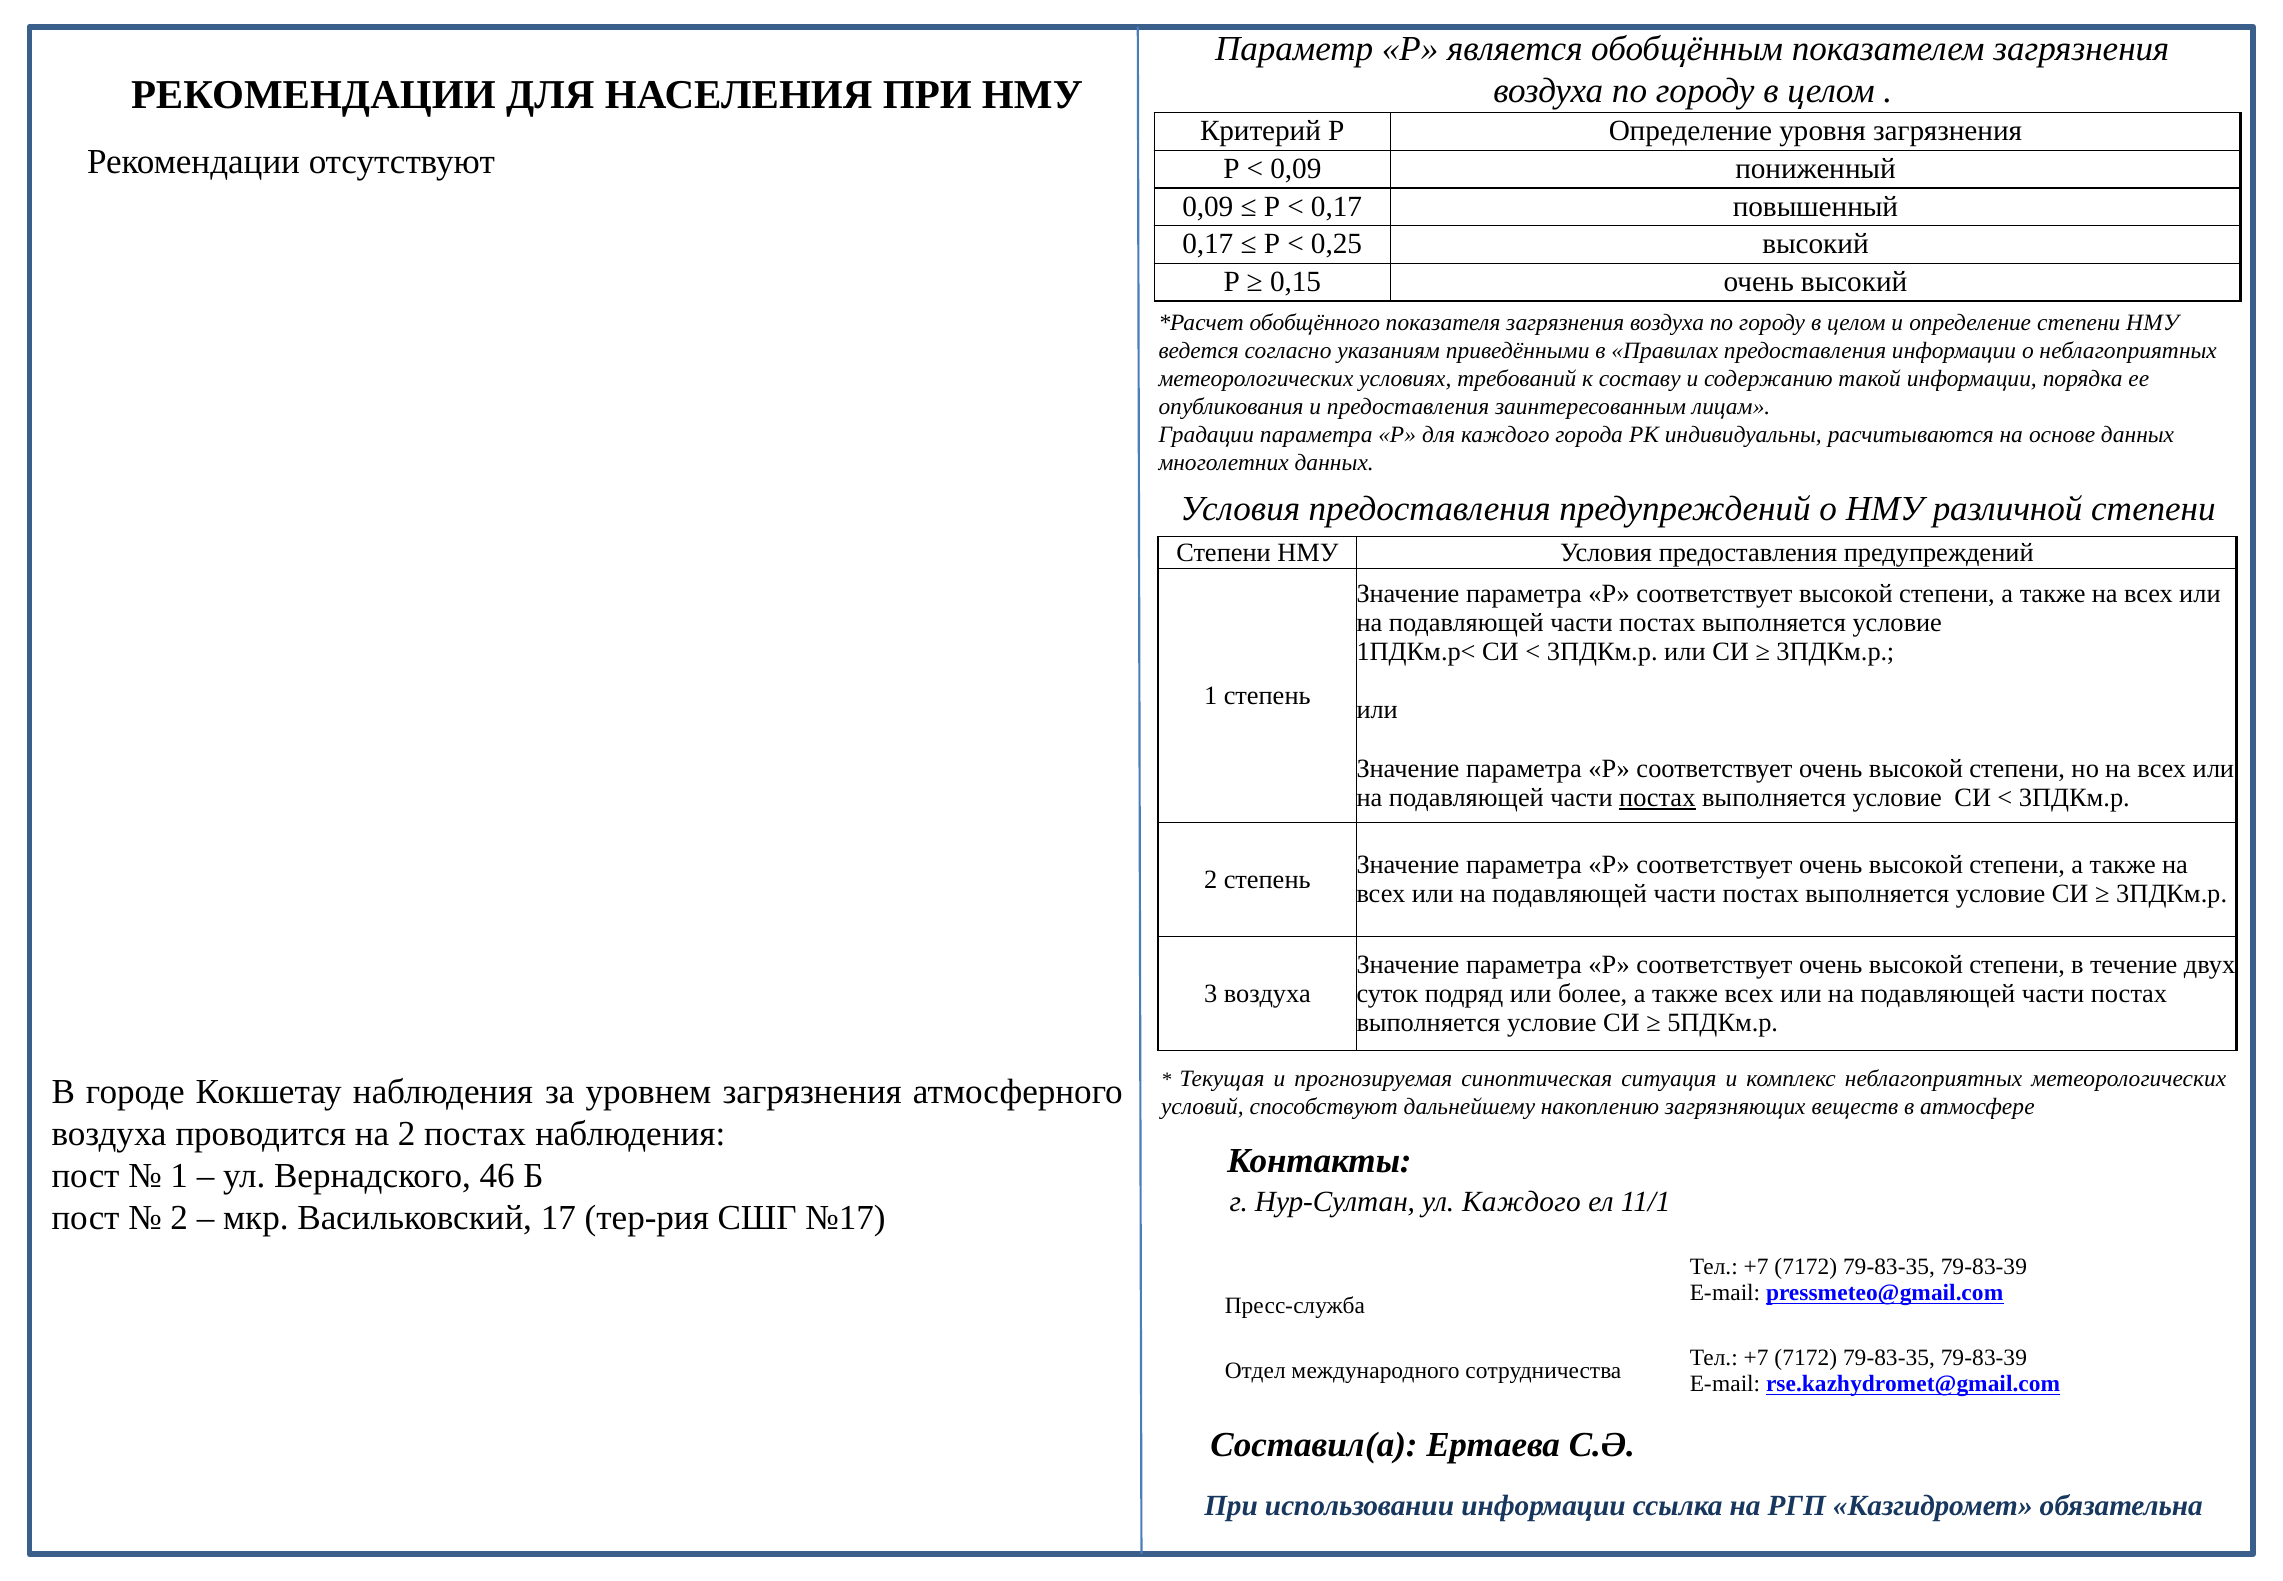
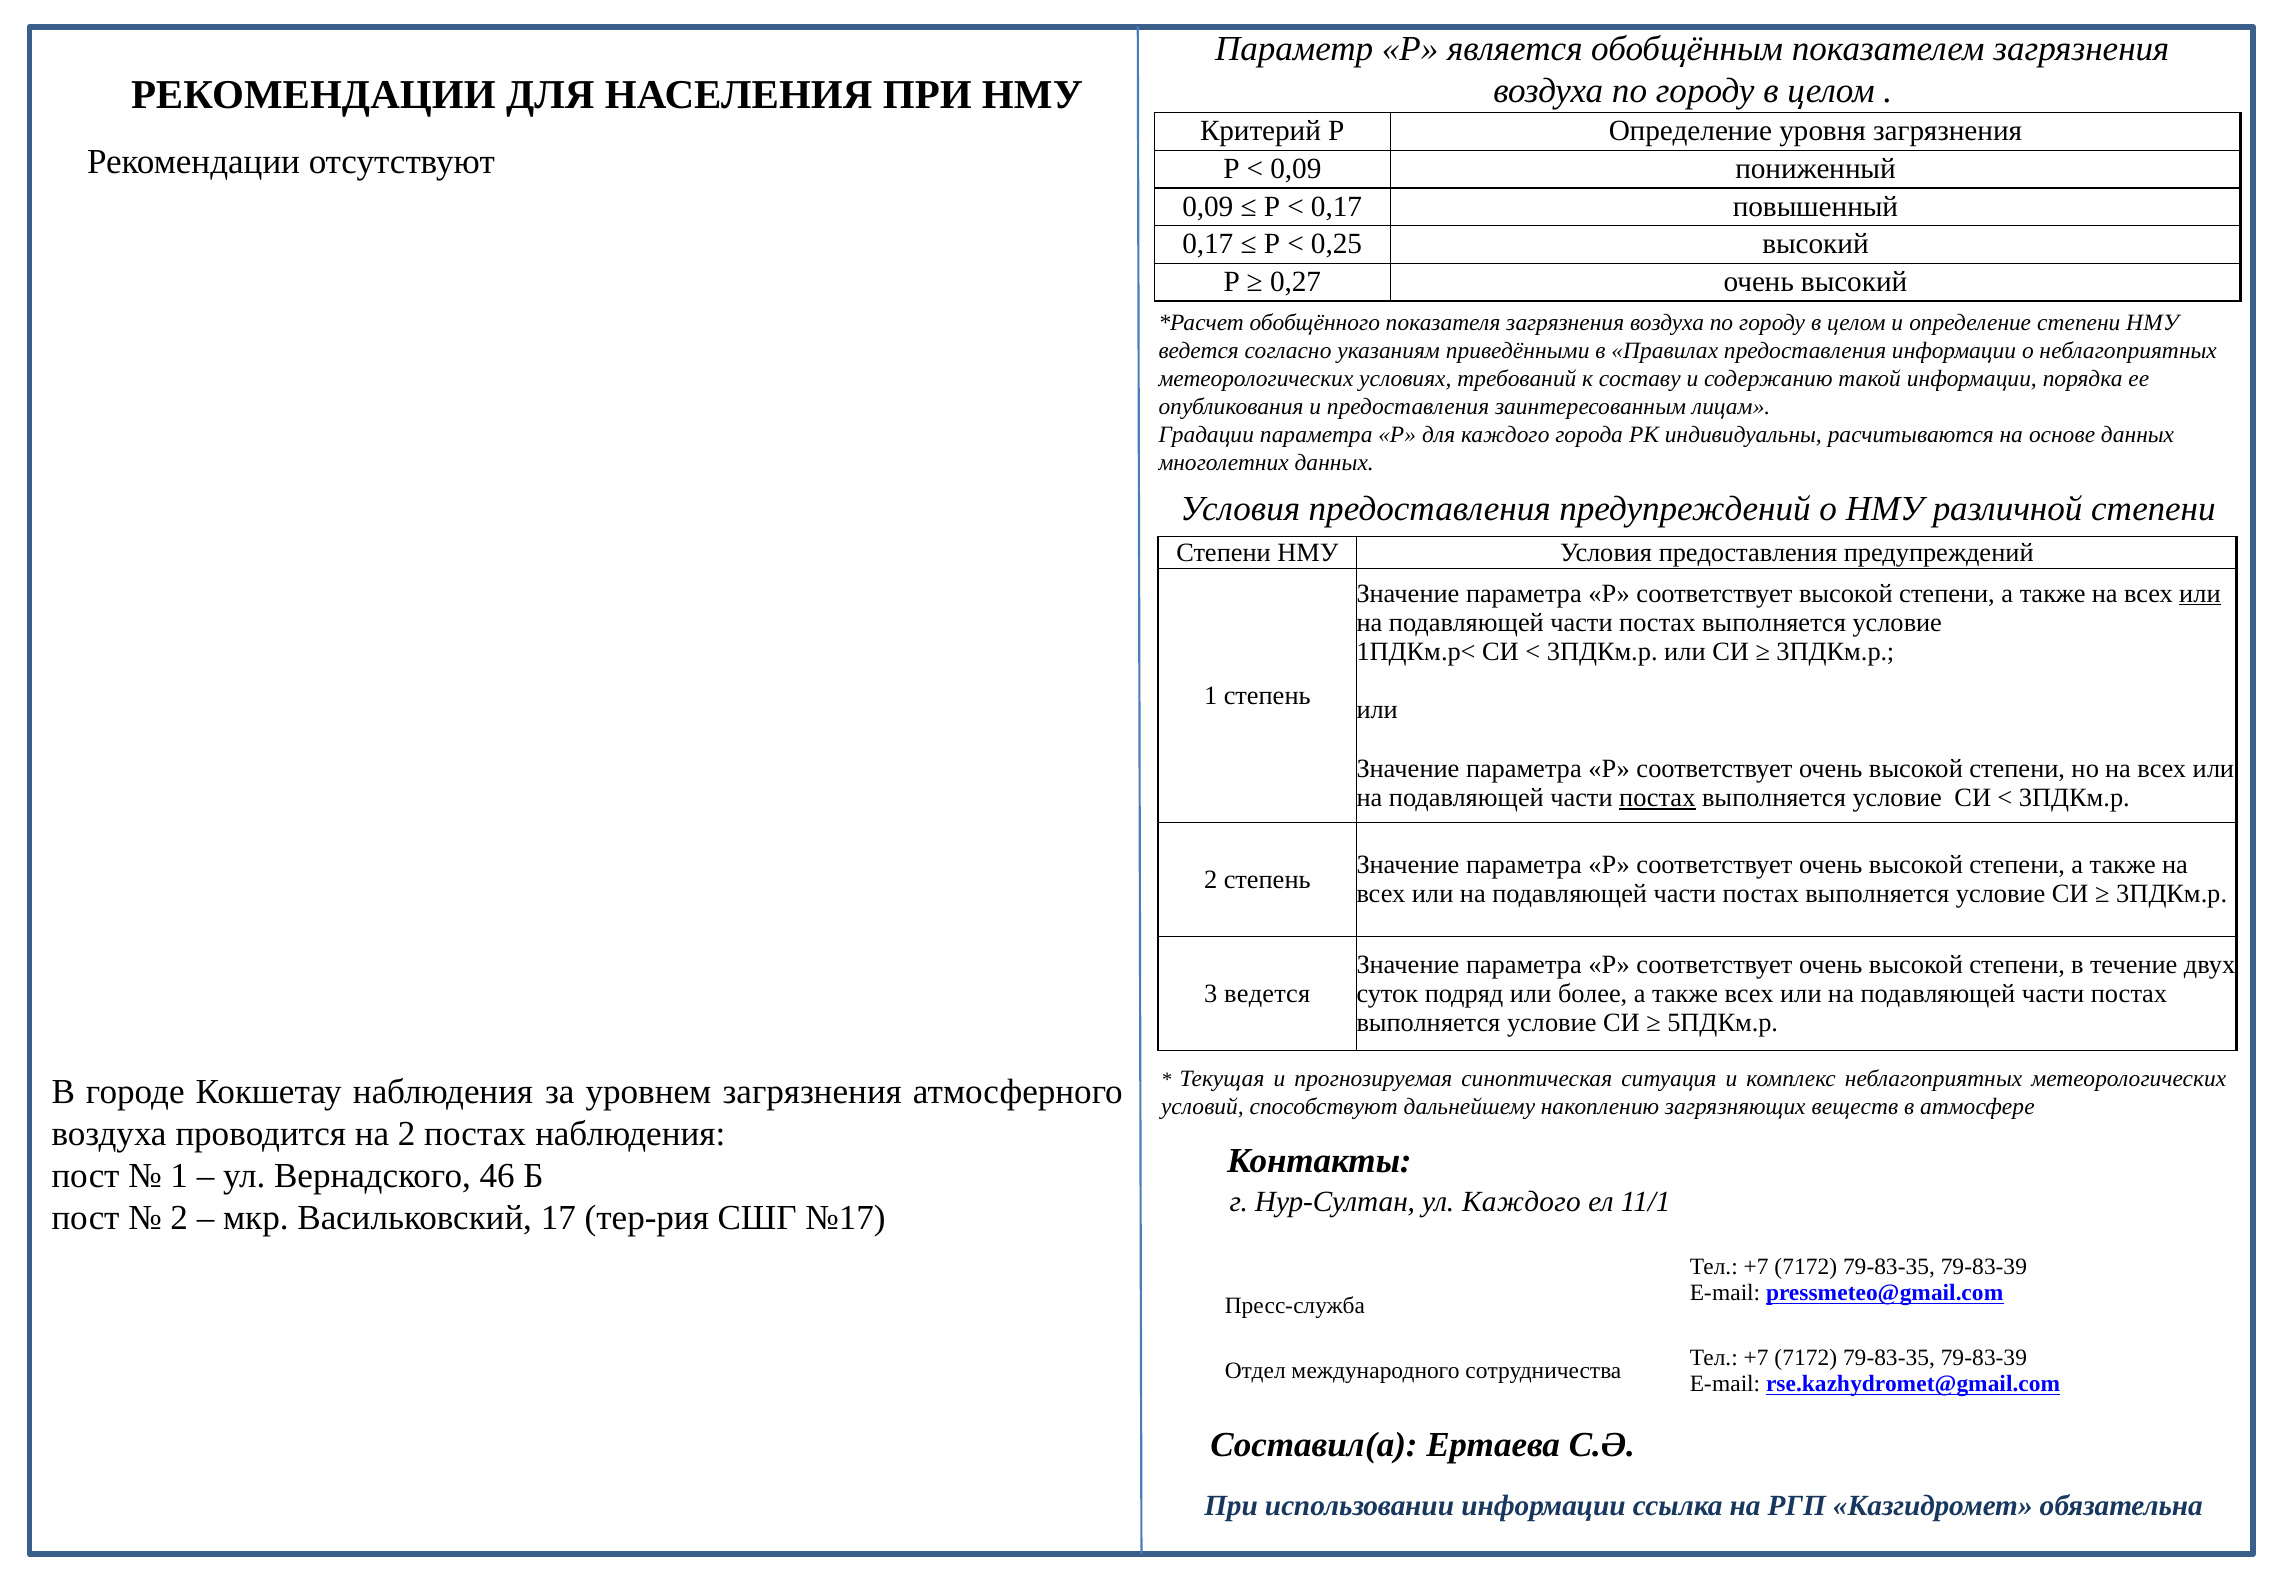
0,15: 0,15 -> 0,27 (1296, 282)
или underline: none -> present (2200, 593)
3 воздуха: воздуха -> ведется (1267, 993)
